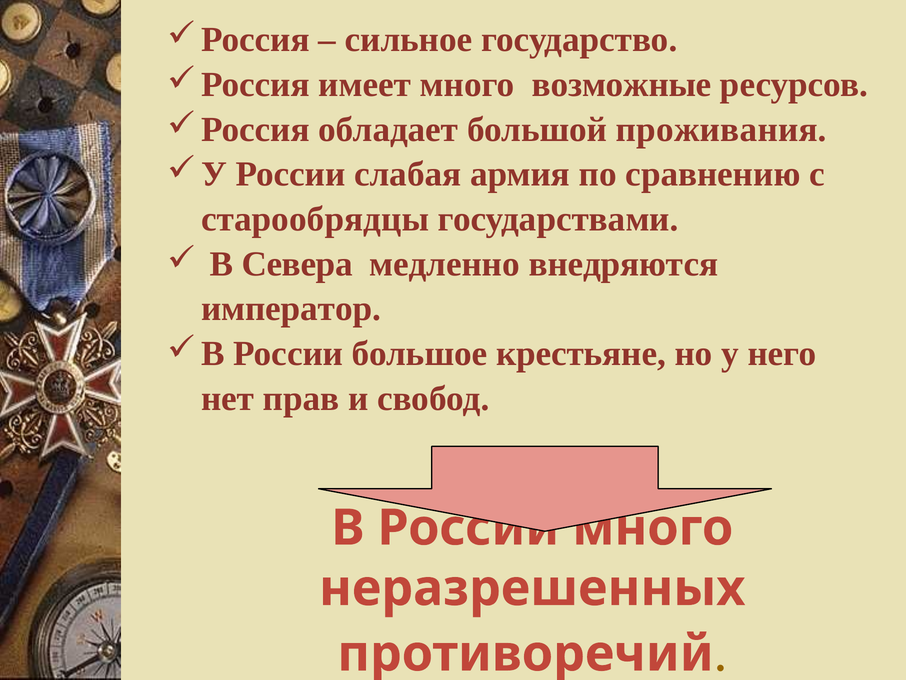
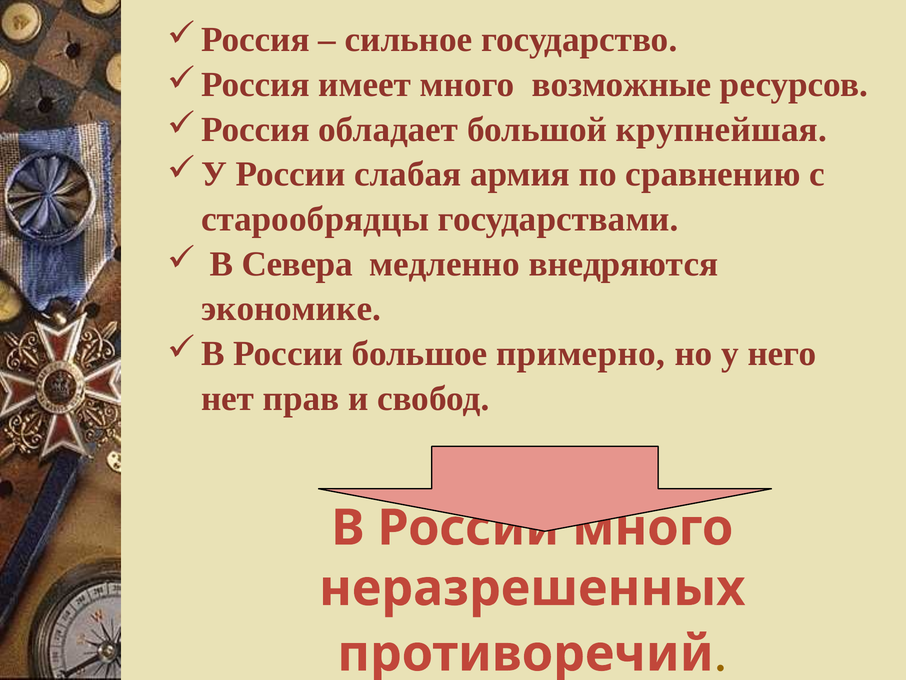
проживания: проживания -> крупнейшая (721, 129)
император: император -> экономике (291, 309)
крестьяне: крестьяне -> примерно (581, 353)
